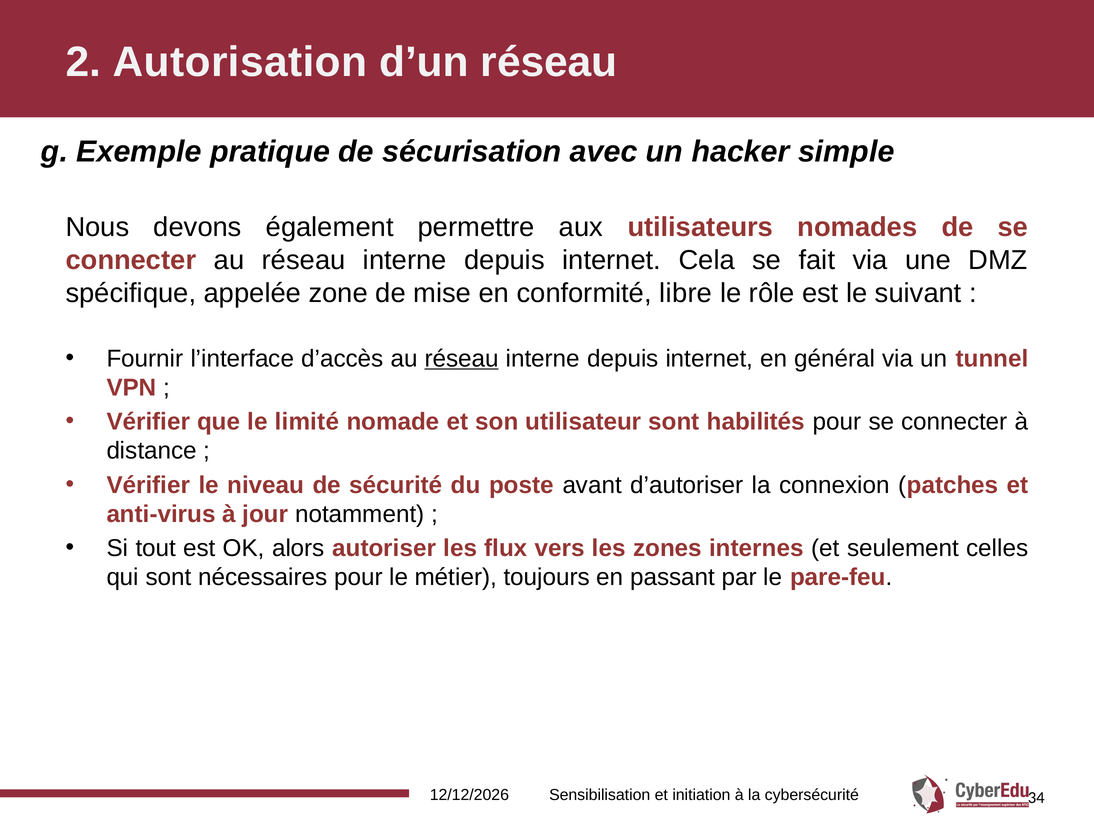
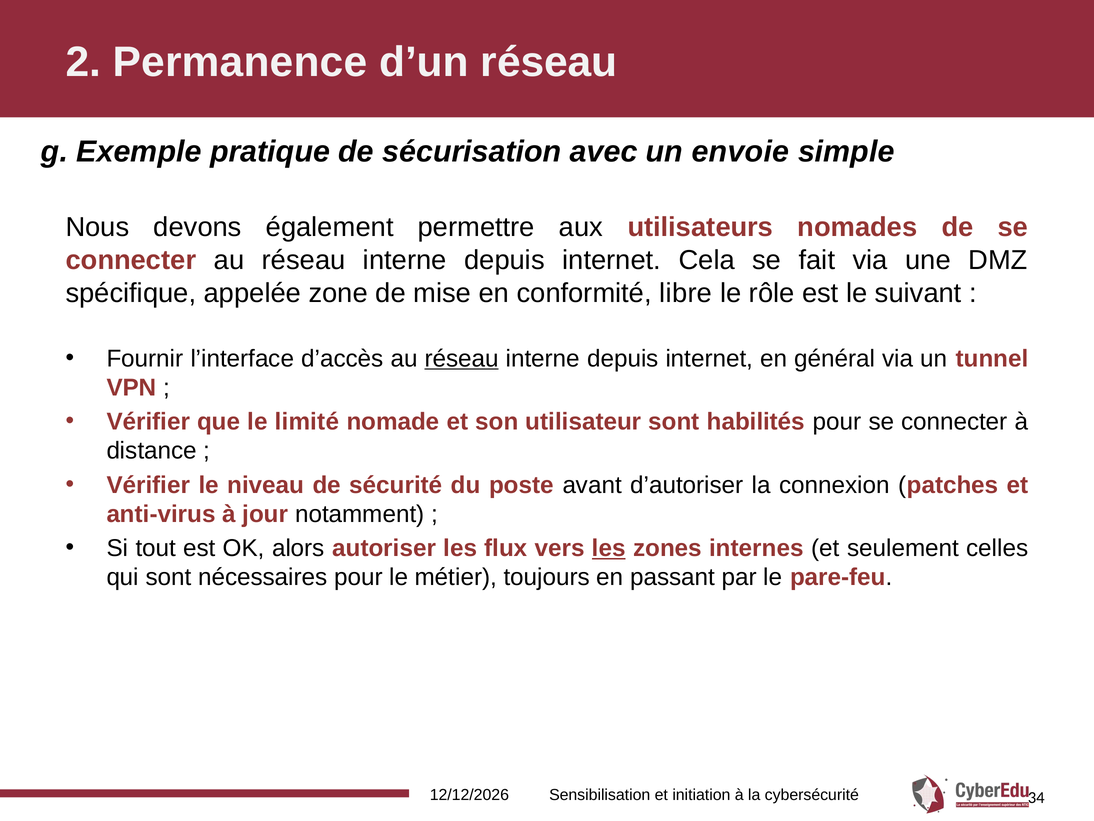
Autorisation: Autorisation -> Permanence (240, 62)
hacker: hacker -> envoie (740, 152)
les underline: none -> present (609, 548)
